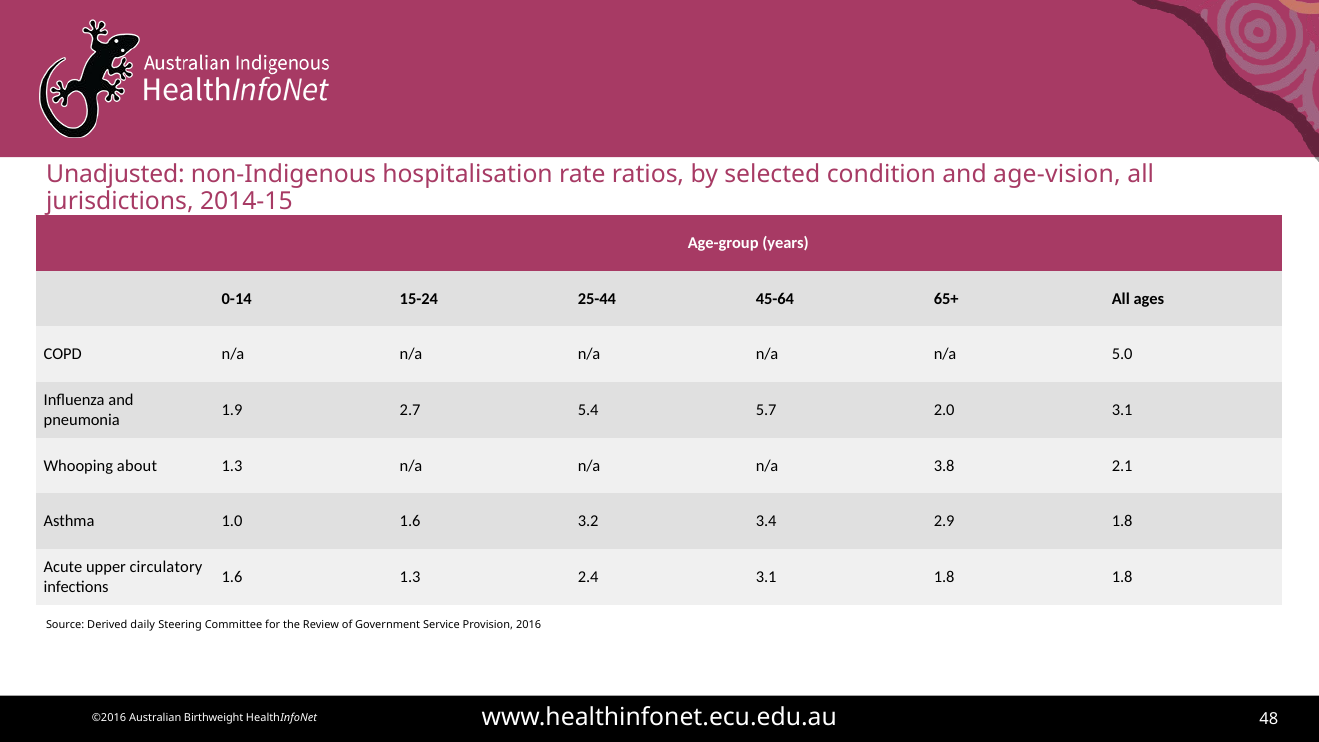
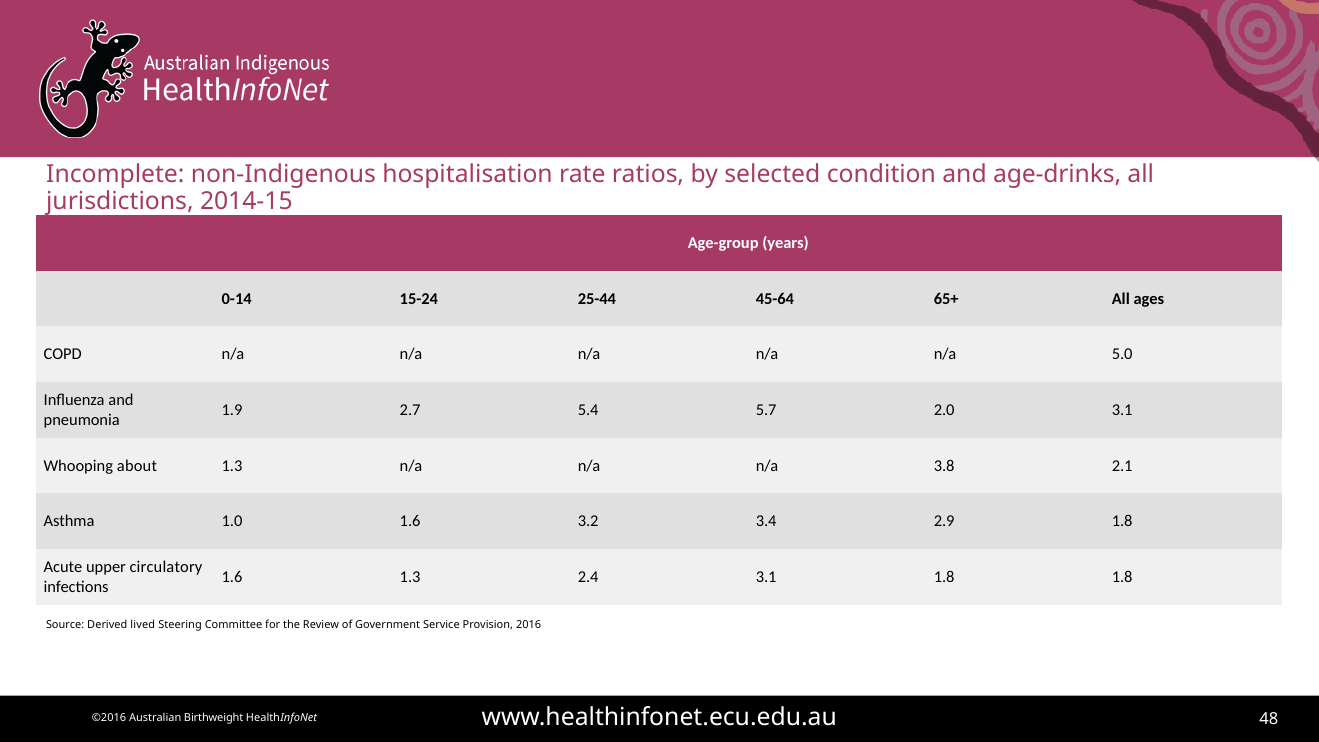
Unadjusted: Unadjusted -> Incomplete (115, 174)
age-vision: age-vision -> age-drinks (1057, 174)
daily: daily -> lived (143, 625)
